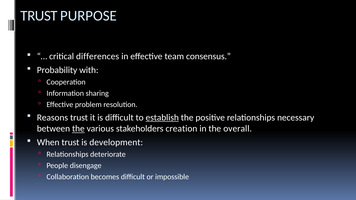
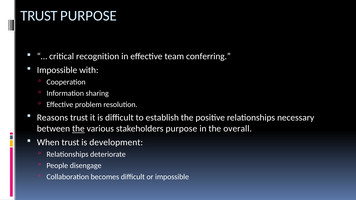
differences: differences -> recognition (98, 56)
consensus: consensus -> conferring (208, 56)
Probability: Probability -> Impossible (57, 70)
establish underline: present -> none (162, 118)
stakeholders creation: creation -> purpose (181, 129)
